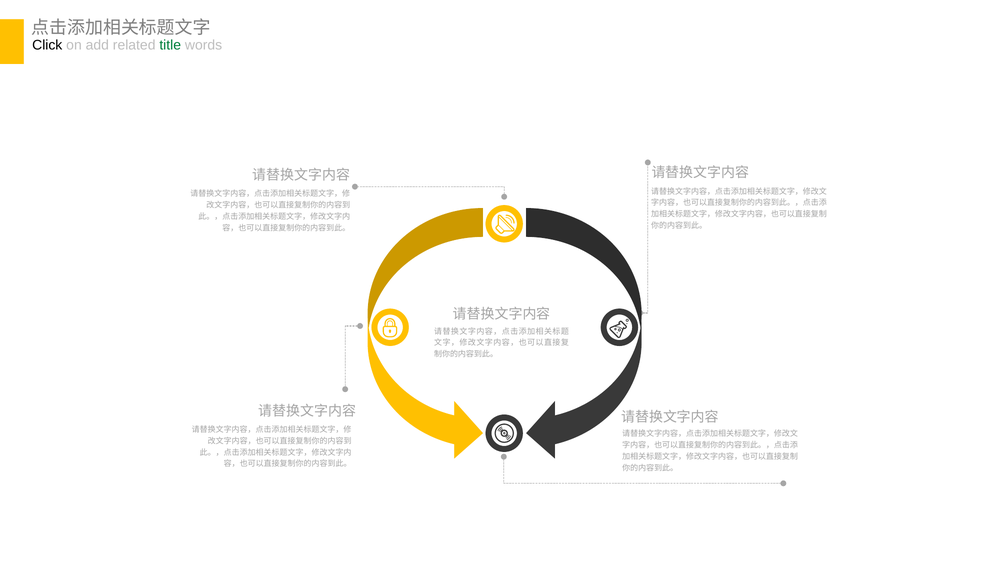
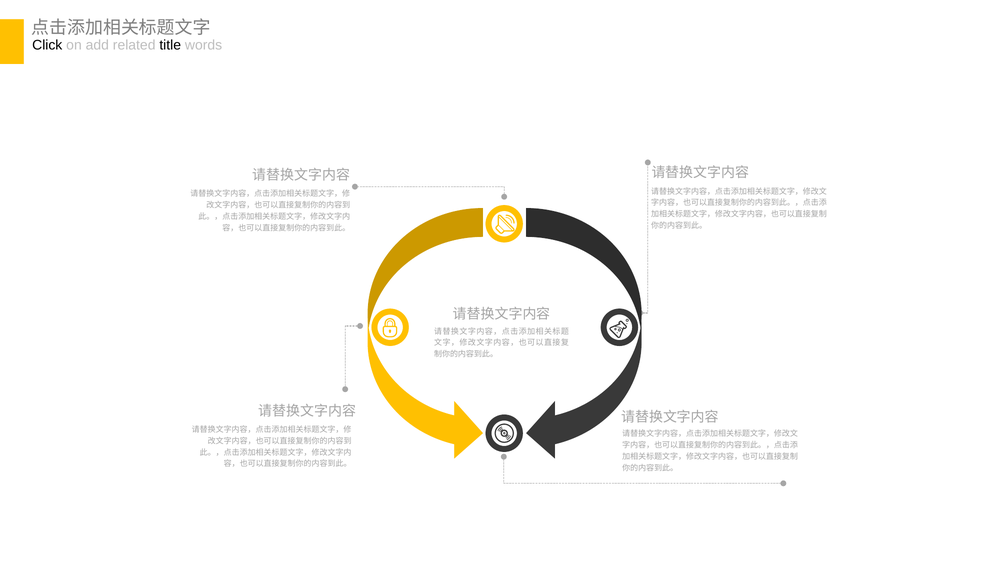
title colour: green -> black (170, 45)
